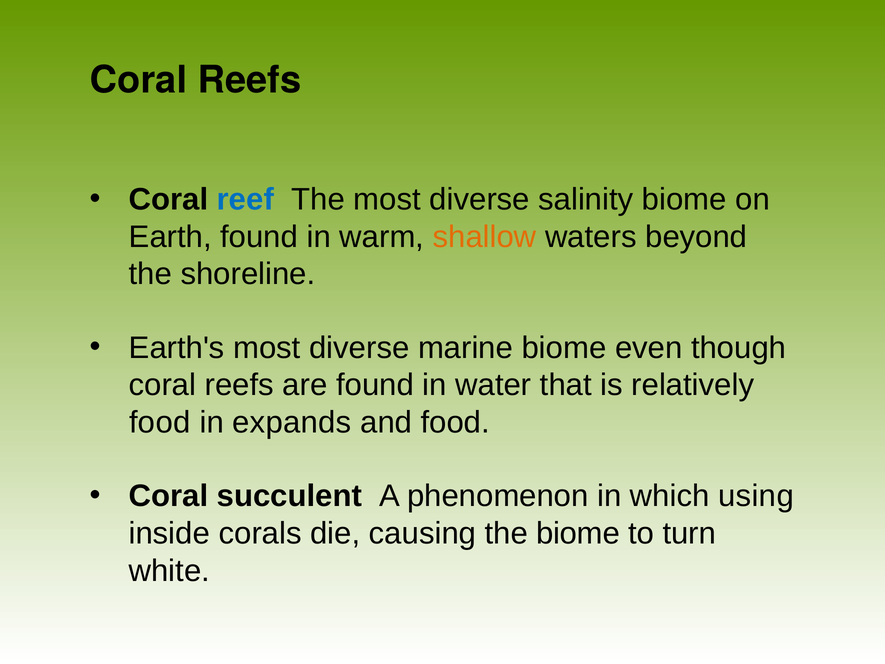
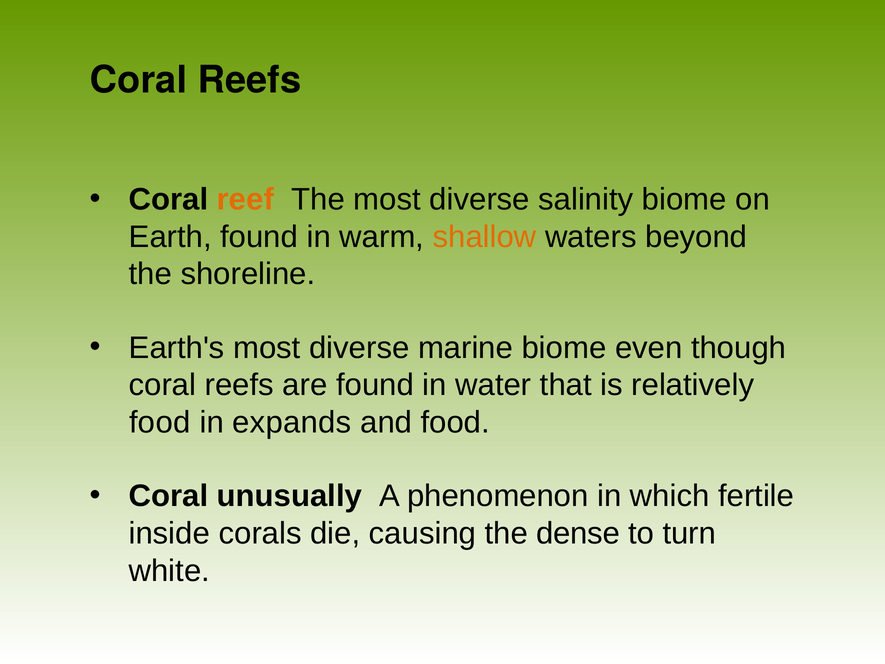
reef colour: blue -> orange (245, 199)
succulent: succulent -> unusually (289, 496)
using: using -> fertile (756, 496)
the biome: biome -> dense (578, 533)
